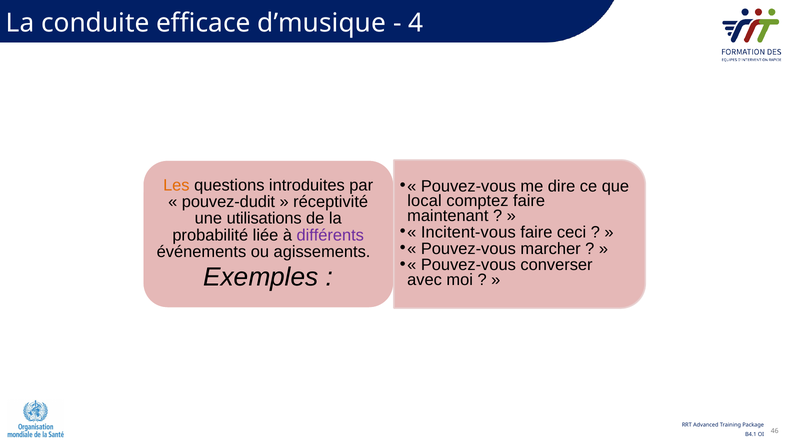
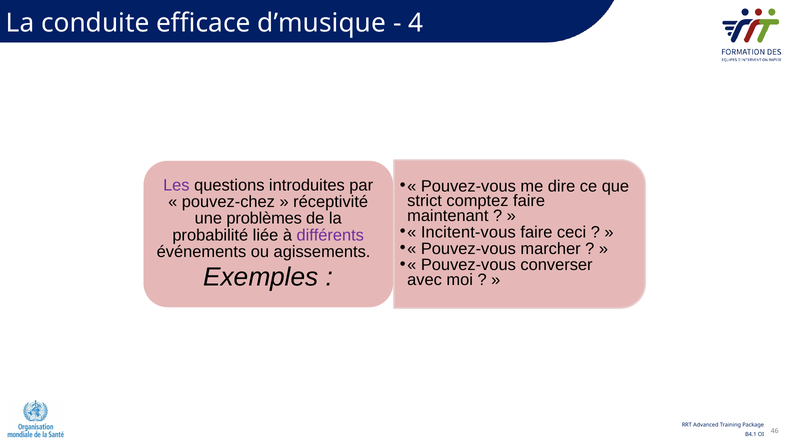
Les colour: orange -> purple (176, 185)
local: local -> strict (425, 201)
pouvez-dudit: pouvez-dudit -> pouvez-chez (228, 202)
utilisations: utilisations -> problèmes (264, 219)
